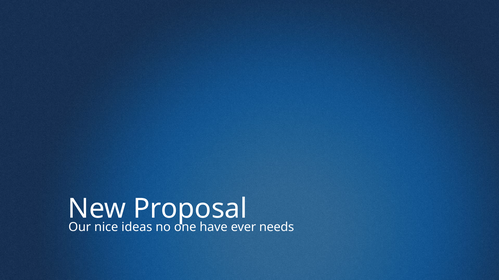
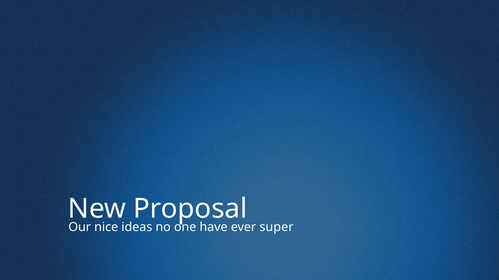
needs: needs -> super (276, 228)
